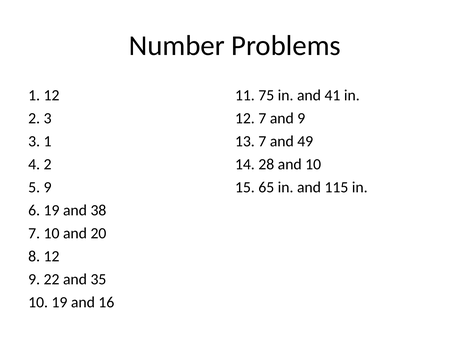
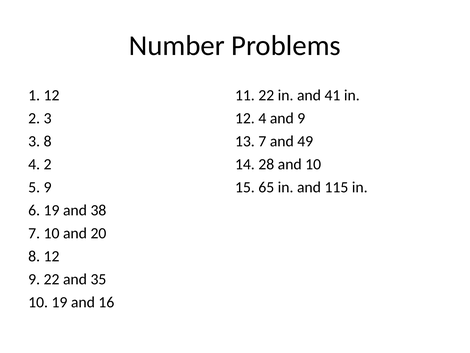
11 75: 75 -> 22 (266, 95)
12 7: 7 -> 4 (262, 118)
3 1: 1 -> 8 (48, 141)
